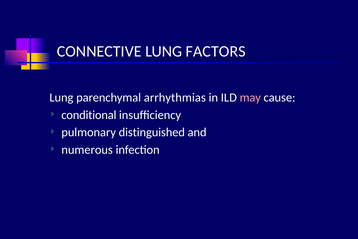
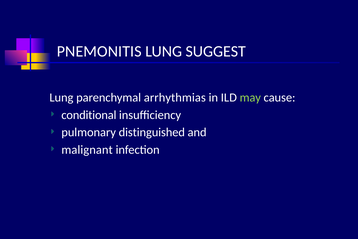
CONNECTIVE: CONNECTIVE -> PNEMONITIS (99, 51)
FACTORS: FACTORS -> SUGGEST (216, 51)
may colour: pink -> light green (250, 97)
numerous: numerous -> malignant (87, 149)
